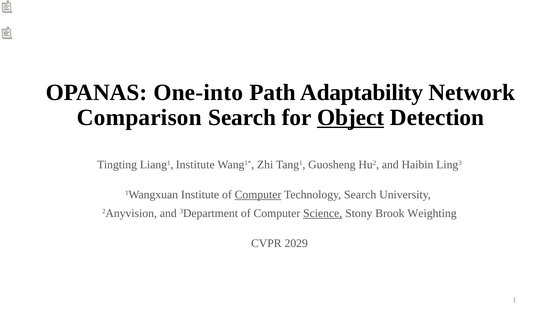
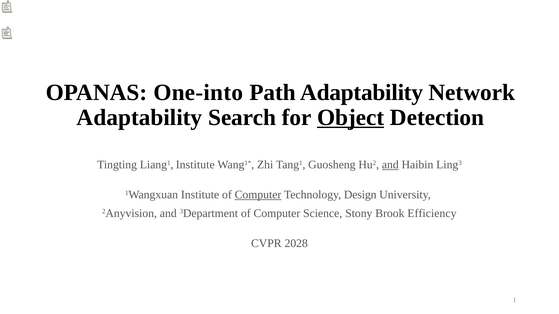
Comparison: Comparison -> Adaptability (139, 118)
and underline: none -> present (390, 165)
Technology Search: Search -> Design (360, 195)
Science underline: present -> none (323, 213)
Weighting: Weighting -> Efficiency (432, 213)
2029: 2029 -> 2028 (296, 244)
